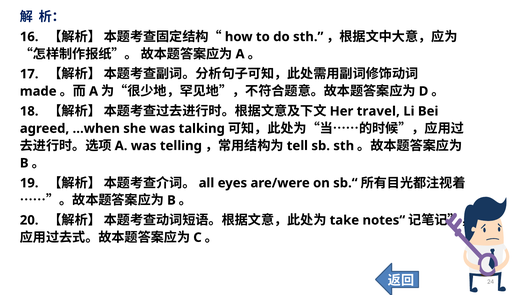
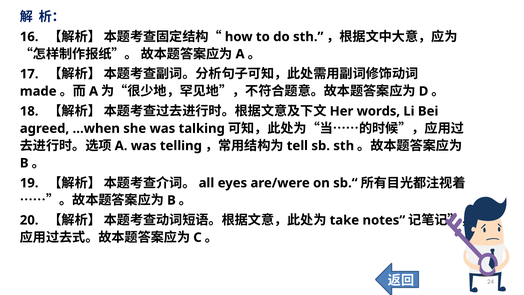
travel: travel -> words (378, 111)
